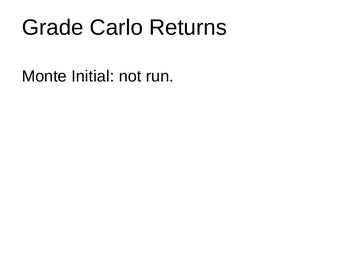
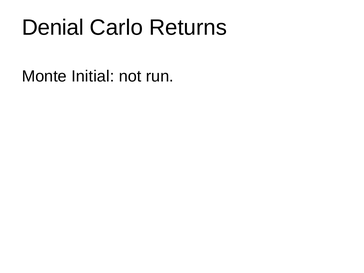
Grade: Grade -> Denial (53, 28)
